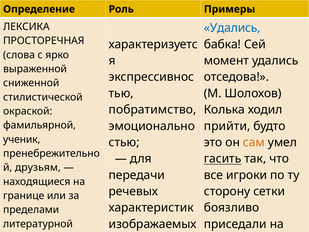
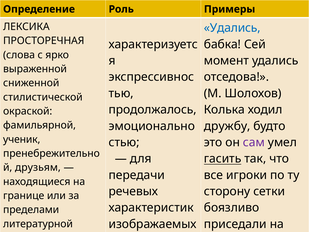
побратимство: побратимство -> продолжалось (153, 110)
прийти: прийти -> дружбу (227, 126)
сам colour: orange -> purple (254, 142)
